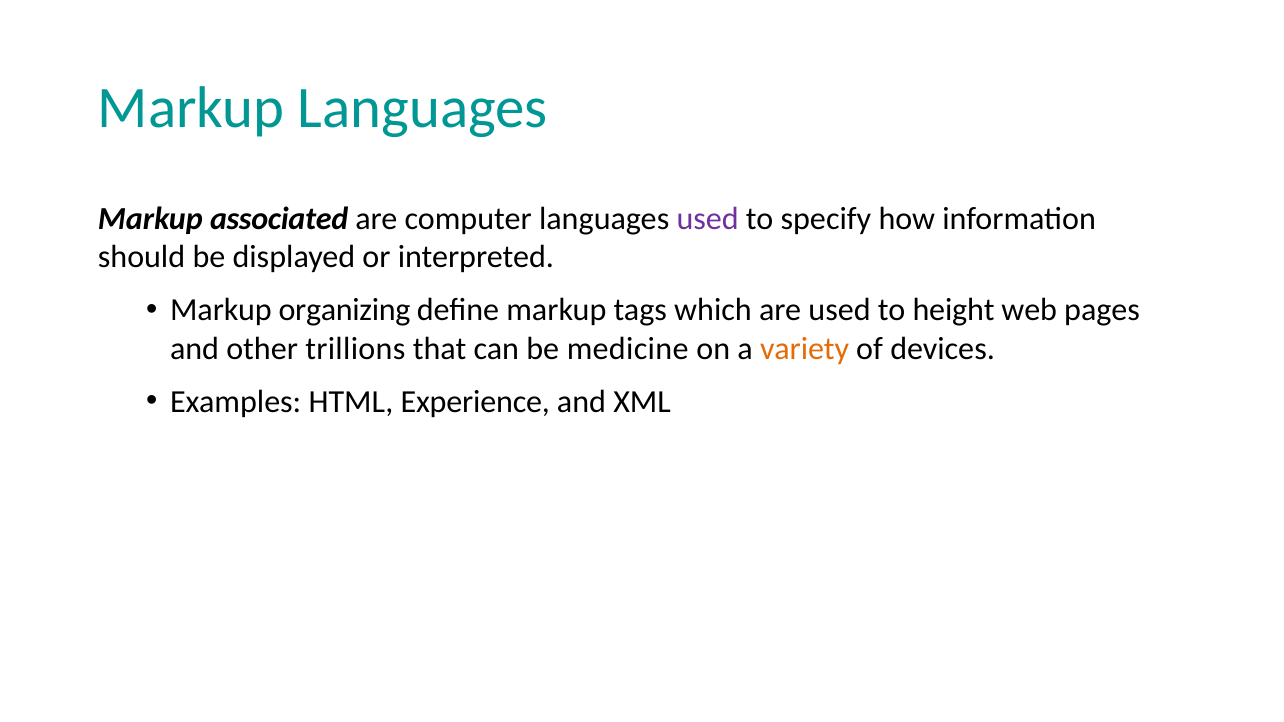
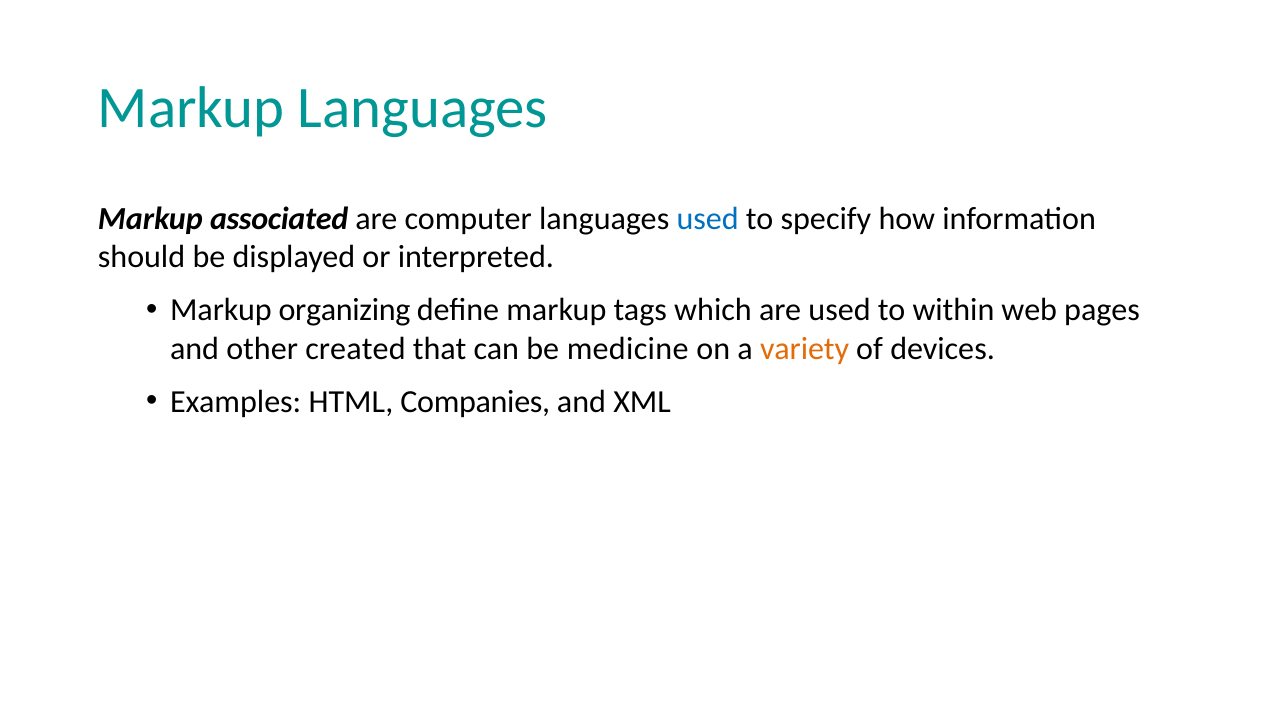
used colour: purple -> blue (708, 219)
height: height -> within (953, 310)
trillions: trillions -> created (355, 349)
Experience: Experience -> Companies (475, 402)
